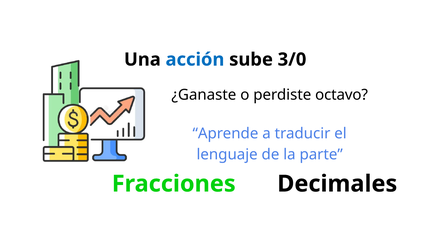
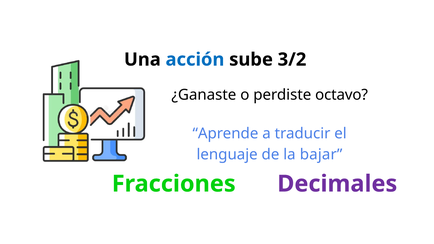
3/0: 3/0 -> 3/2 (292, 60)
parte: parte -> bajar (321, 155)
Decimales colour: black -> purple (337, 184)
